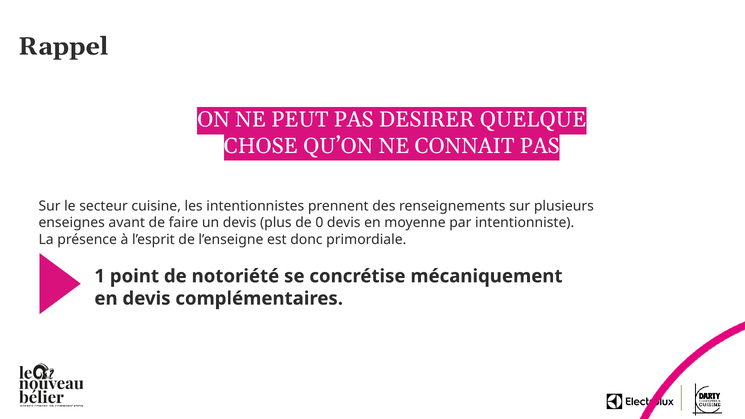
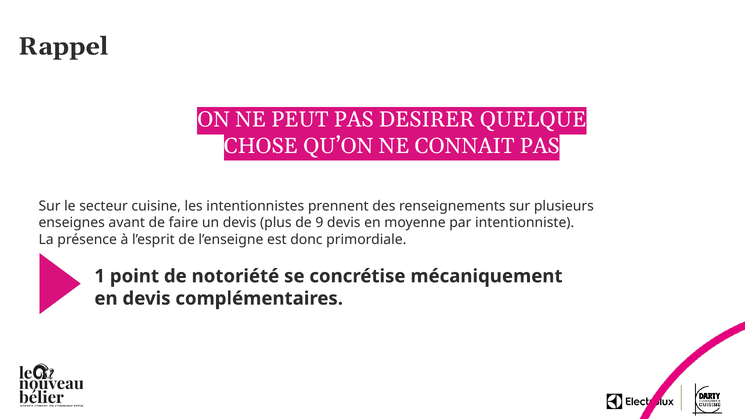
0: 0 -> 9 (319, 223)
